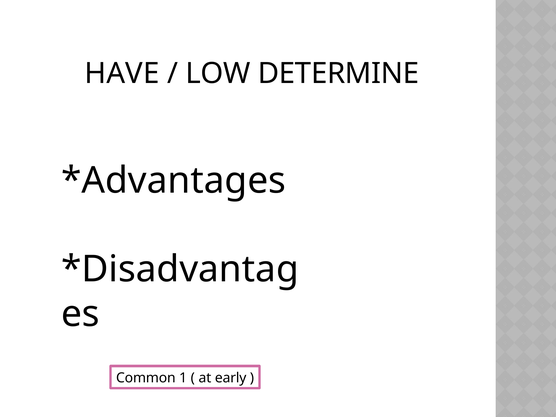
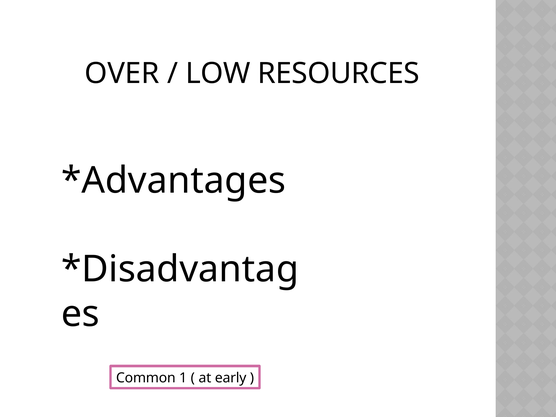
HAVE: HAVE -> OVER (122, 73)
DETERMINE: DETERMINE -> RESOURCES (339, 73)
